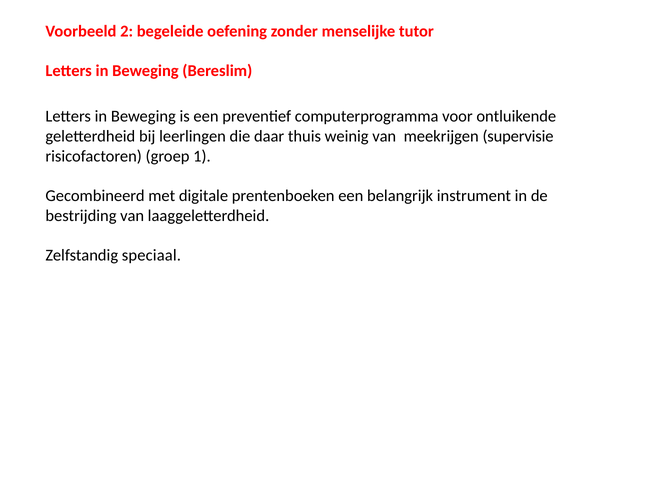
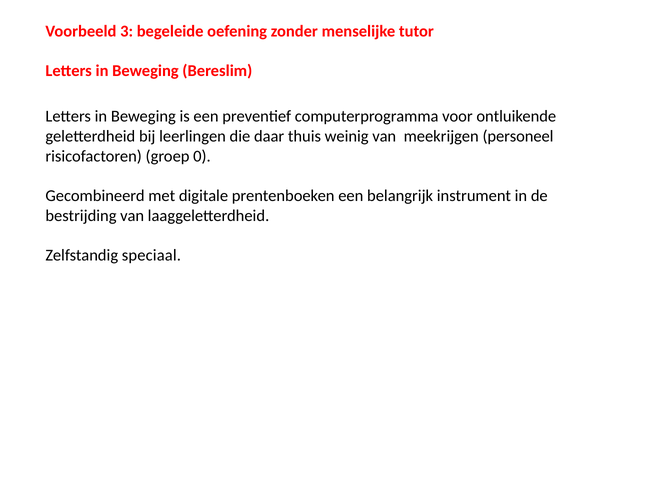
2: 2 -> 3 (127, 31)
supervisie: supervisie -> personeel (518, 136)
1: 1 -> 0 (202, 156)
